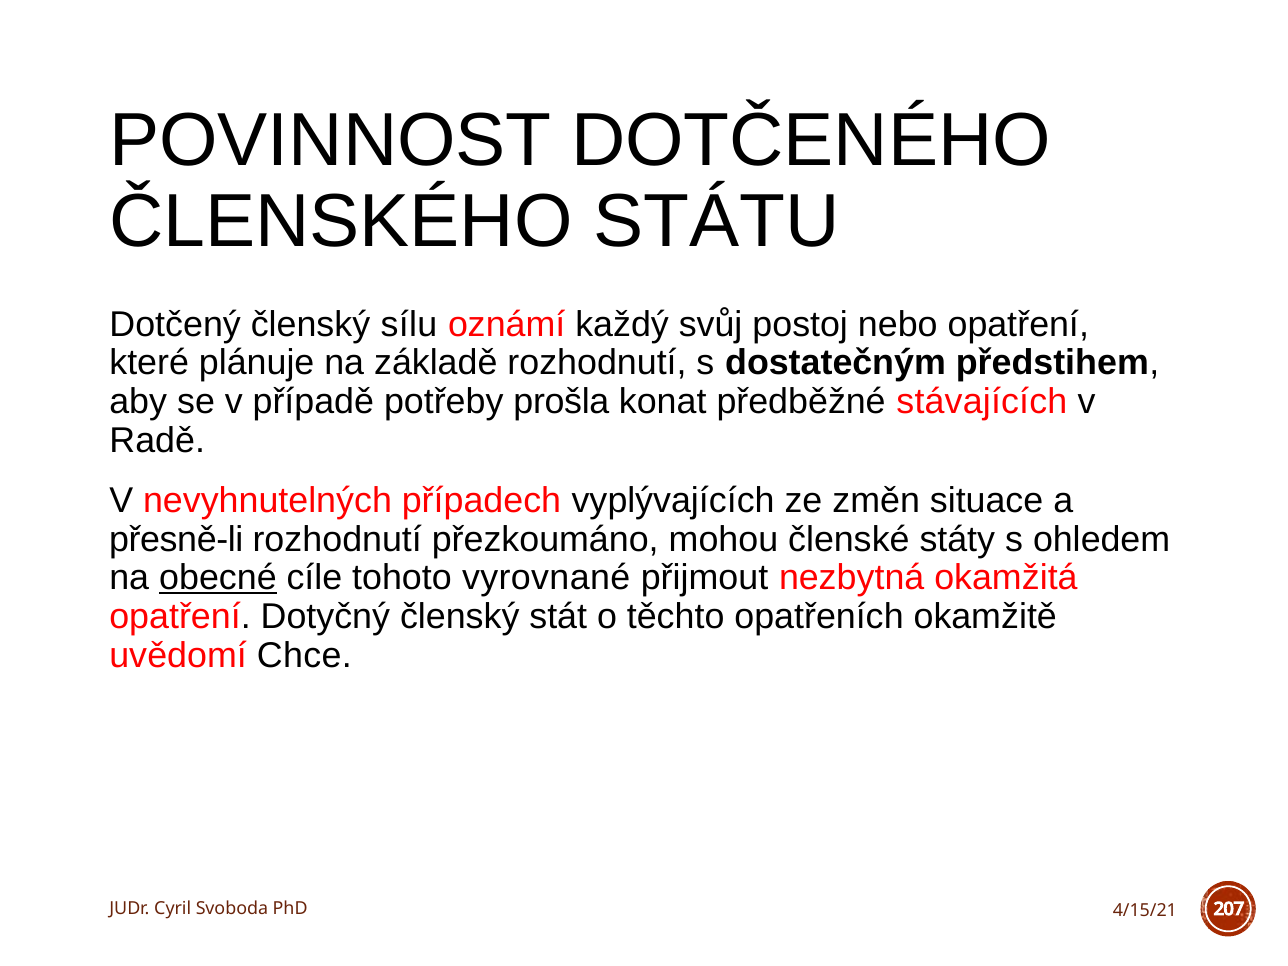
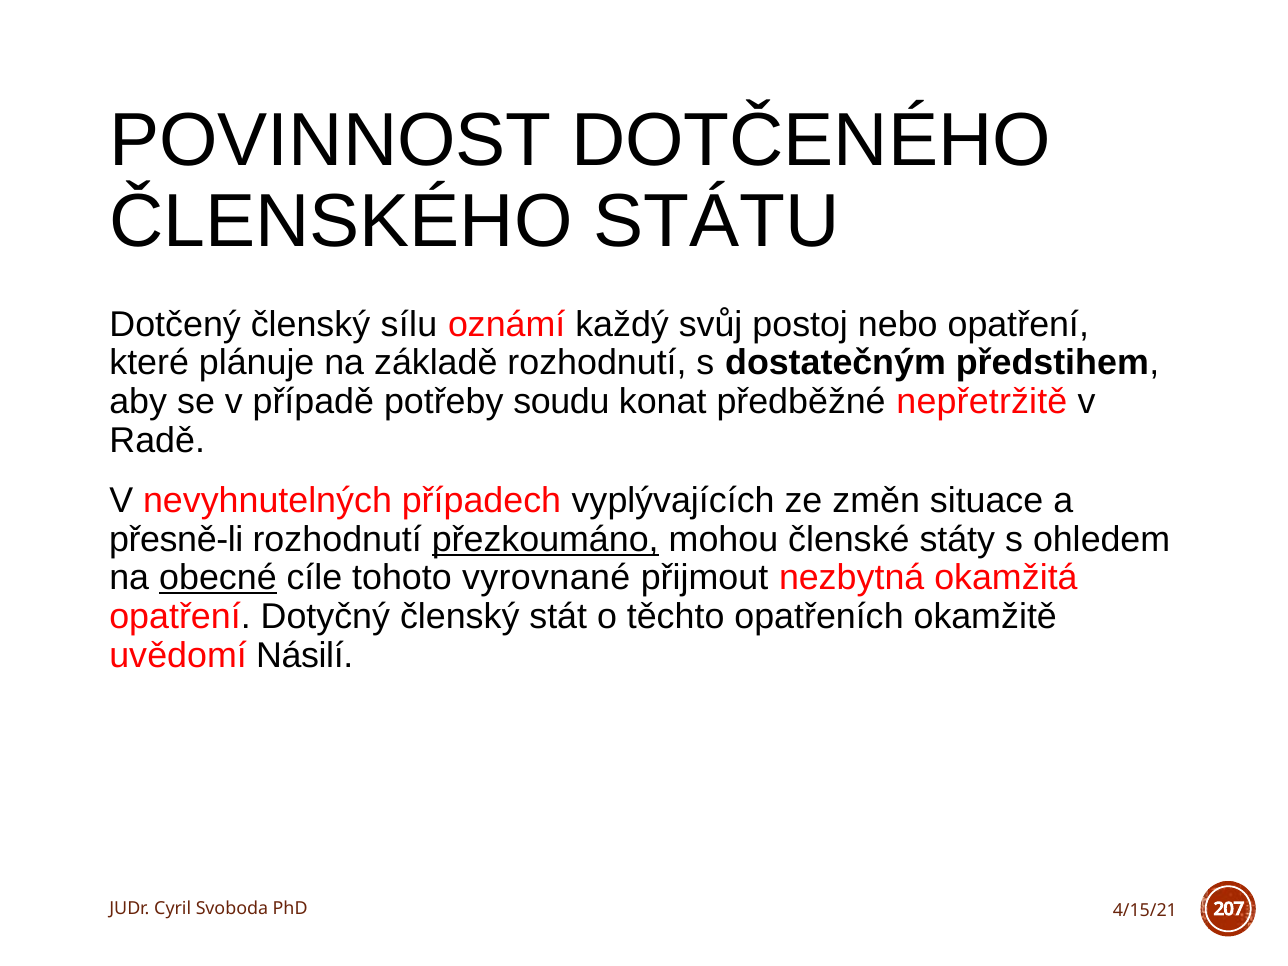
prošla: prošla -> soudu (561, 402)
stávajících: stávajících -> nepřetržitě (982, 402)
přezkoumáno underline: none -> present (545, 539)
Chce: Chce -> Násilí (305, 655)
